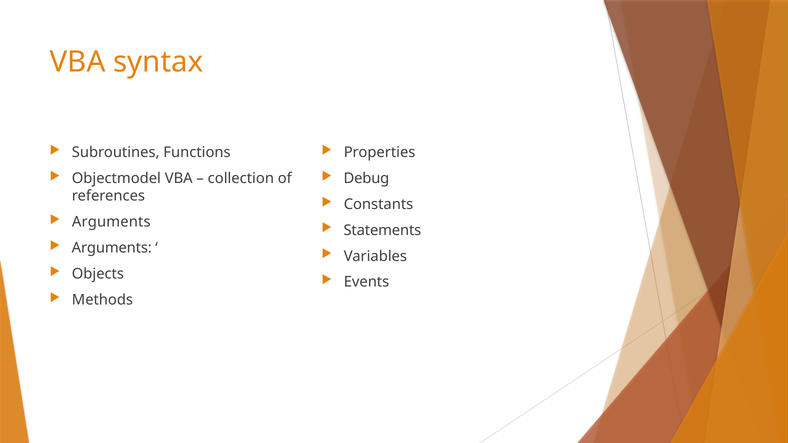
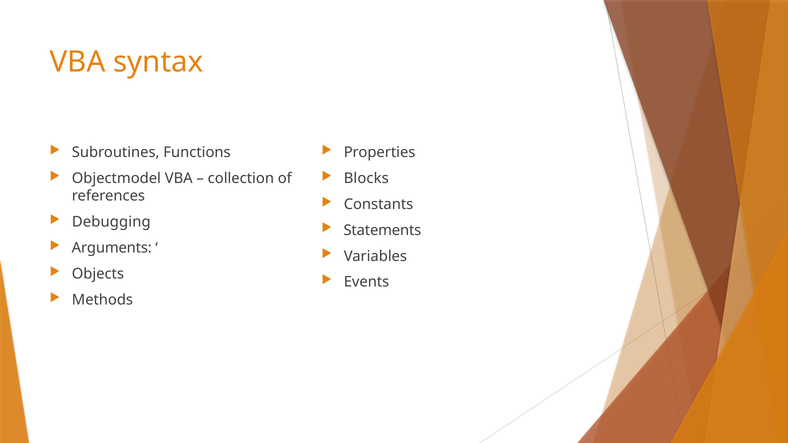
Debug: Debug -> Blocks (366, 178)
Arguments: Arguments -> Debugging (111, 222)
